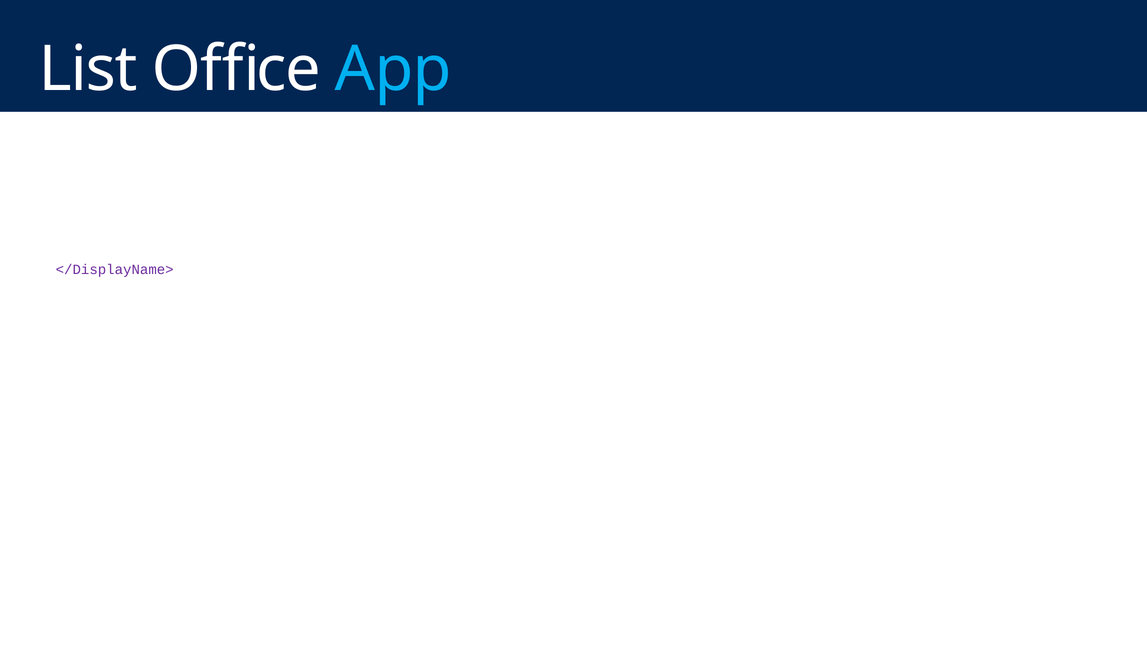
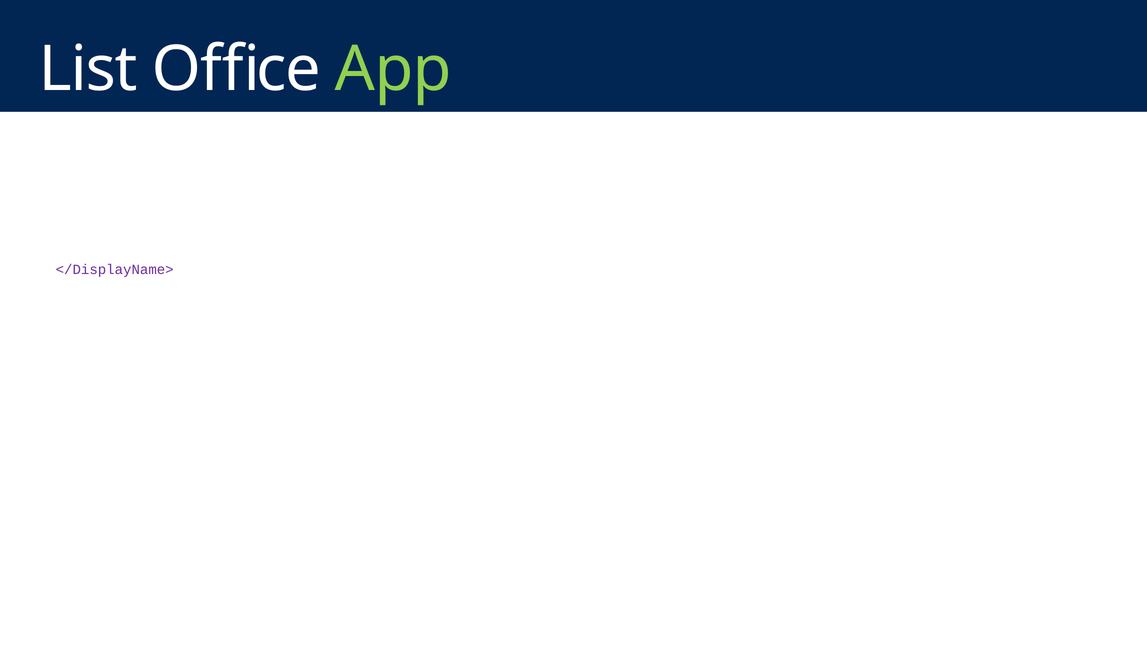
App colour: light blue -> light green (393, 69)
